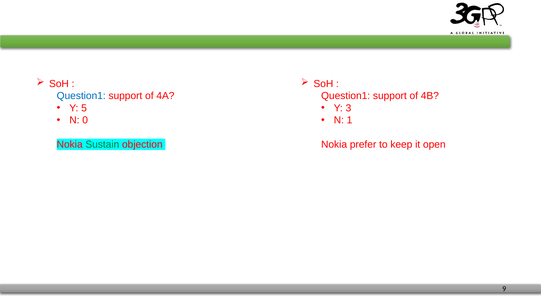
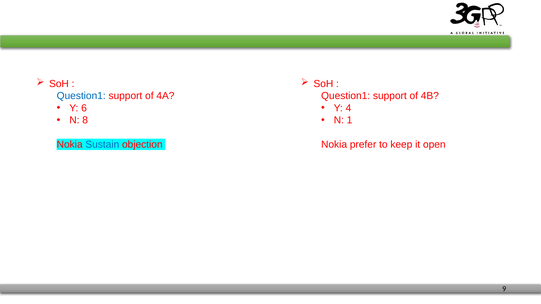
5: 5 -> 6 (84, 108)
3: 3 -> 4 (348, 108)
0: 0 -> 8 (85, 120)
Sustain colour: green -> blue (102, 145)
